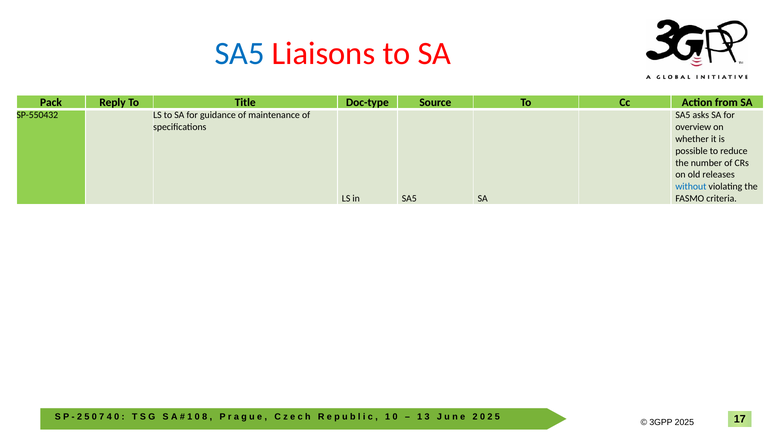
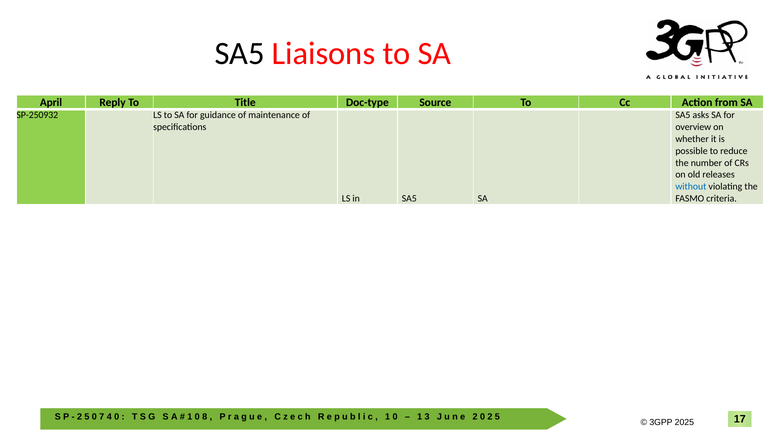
SA5 colour: blue -> black (240, 53)
Pack: Pack -> April (51, 102)
SP-550432: SP-550432 -> SP-250932 (37, 115)
